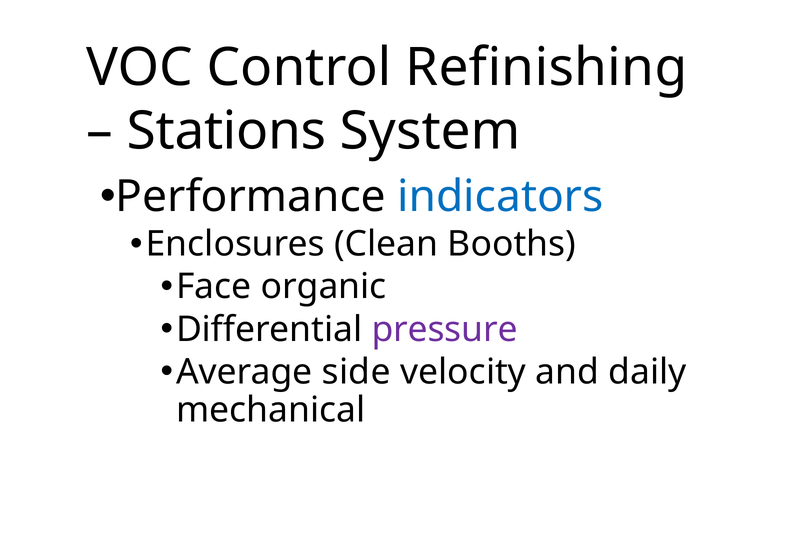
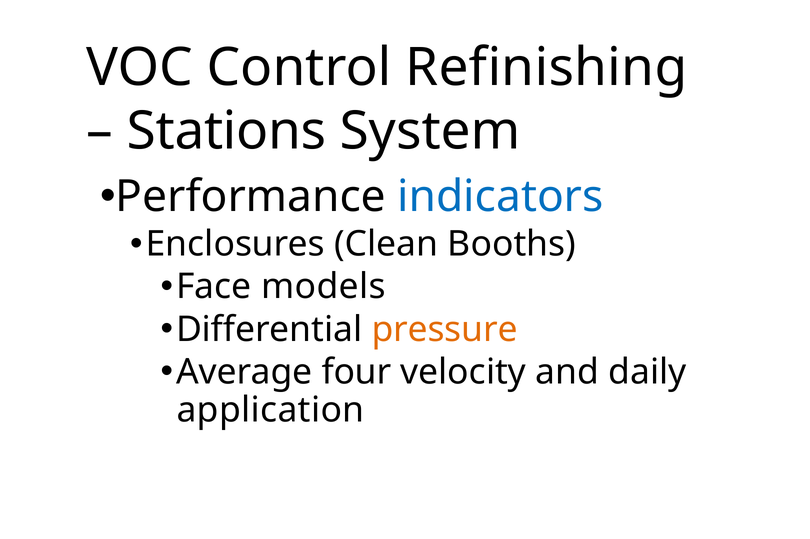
organic: organic -> models (323, 287)
pressure colour: purple -> orange (445, 329)
side: side -> four (356, 372)
mechanical: mechanical -> application (271, 410)
